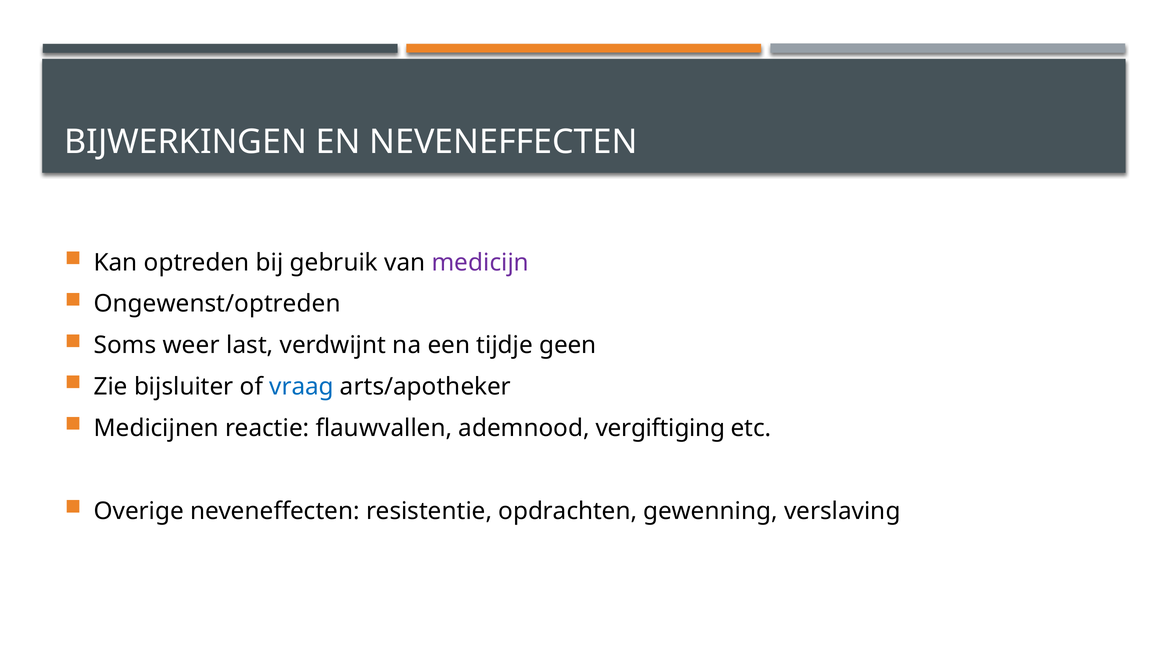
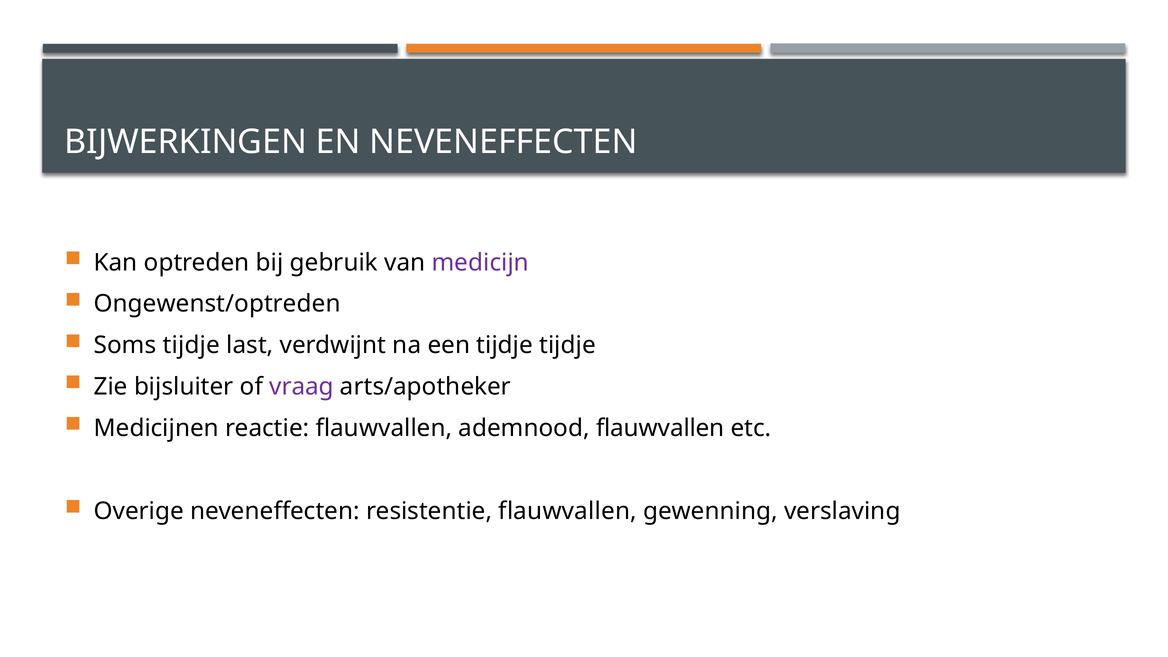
Soms weer: weer -> tijdje (191, 345)
tijdje geen: geen -> tijdje (568, 345)
vraag colour: blue -> purple (302, 387)
ademnood vergiftiging: vergiftiging -> flauwvallen (660, 428)
resistentie opdrachten: opdrachten -> flauwvallen (568, 511)
